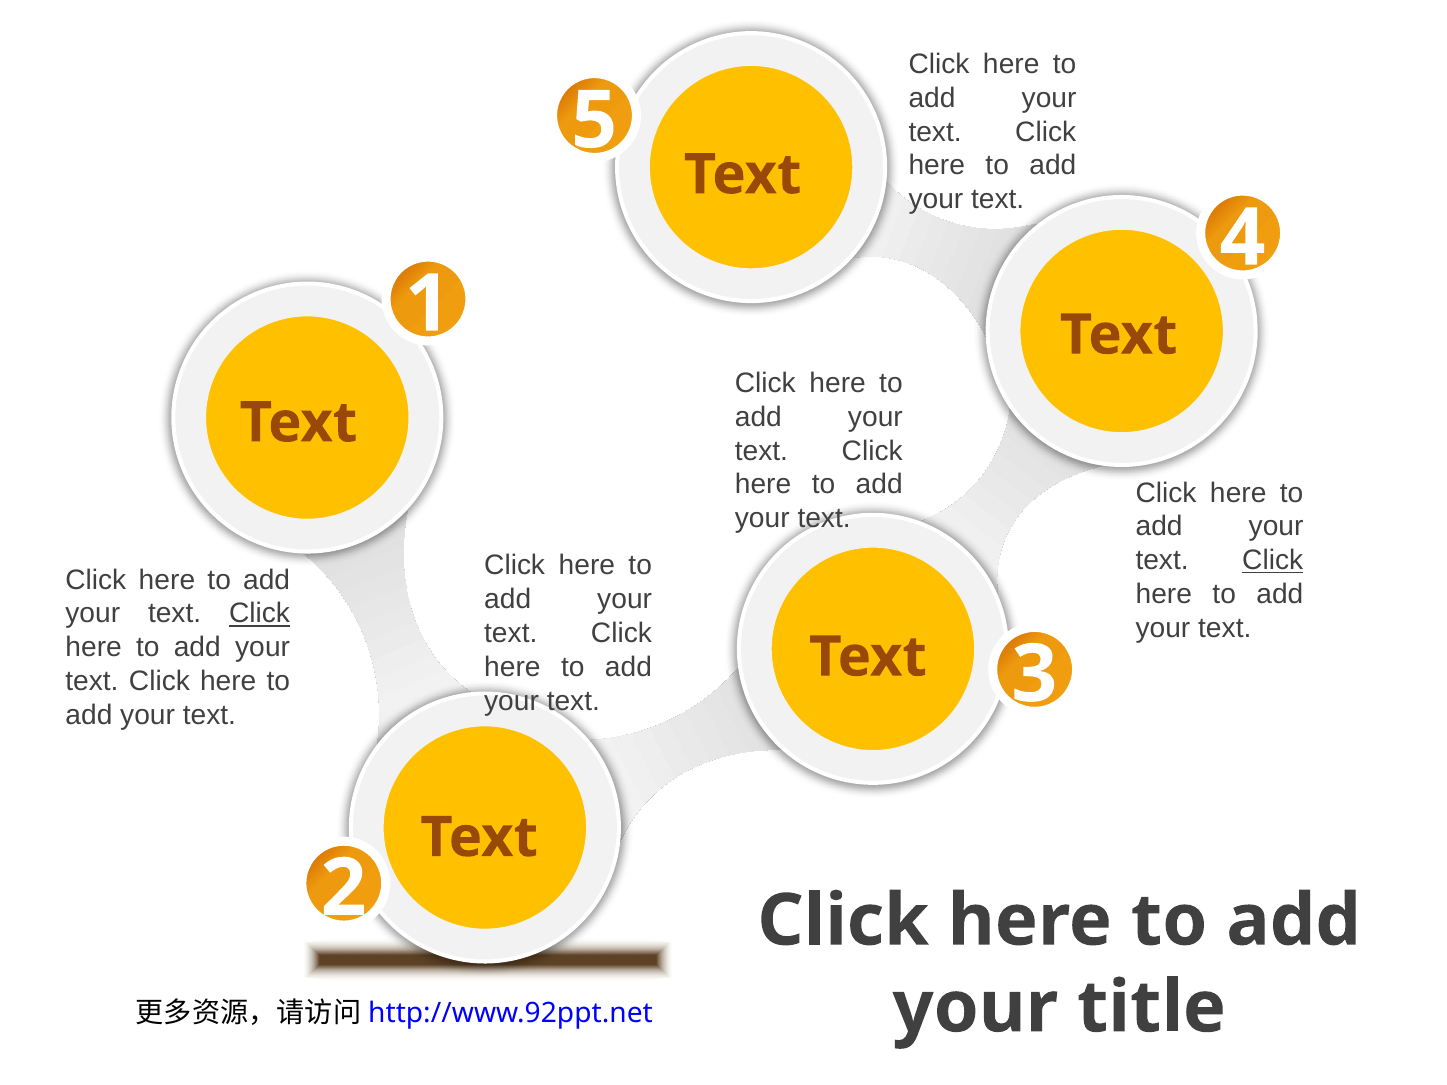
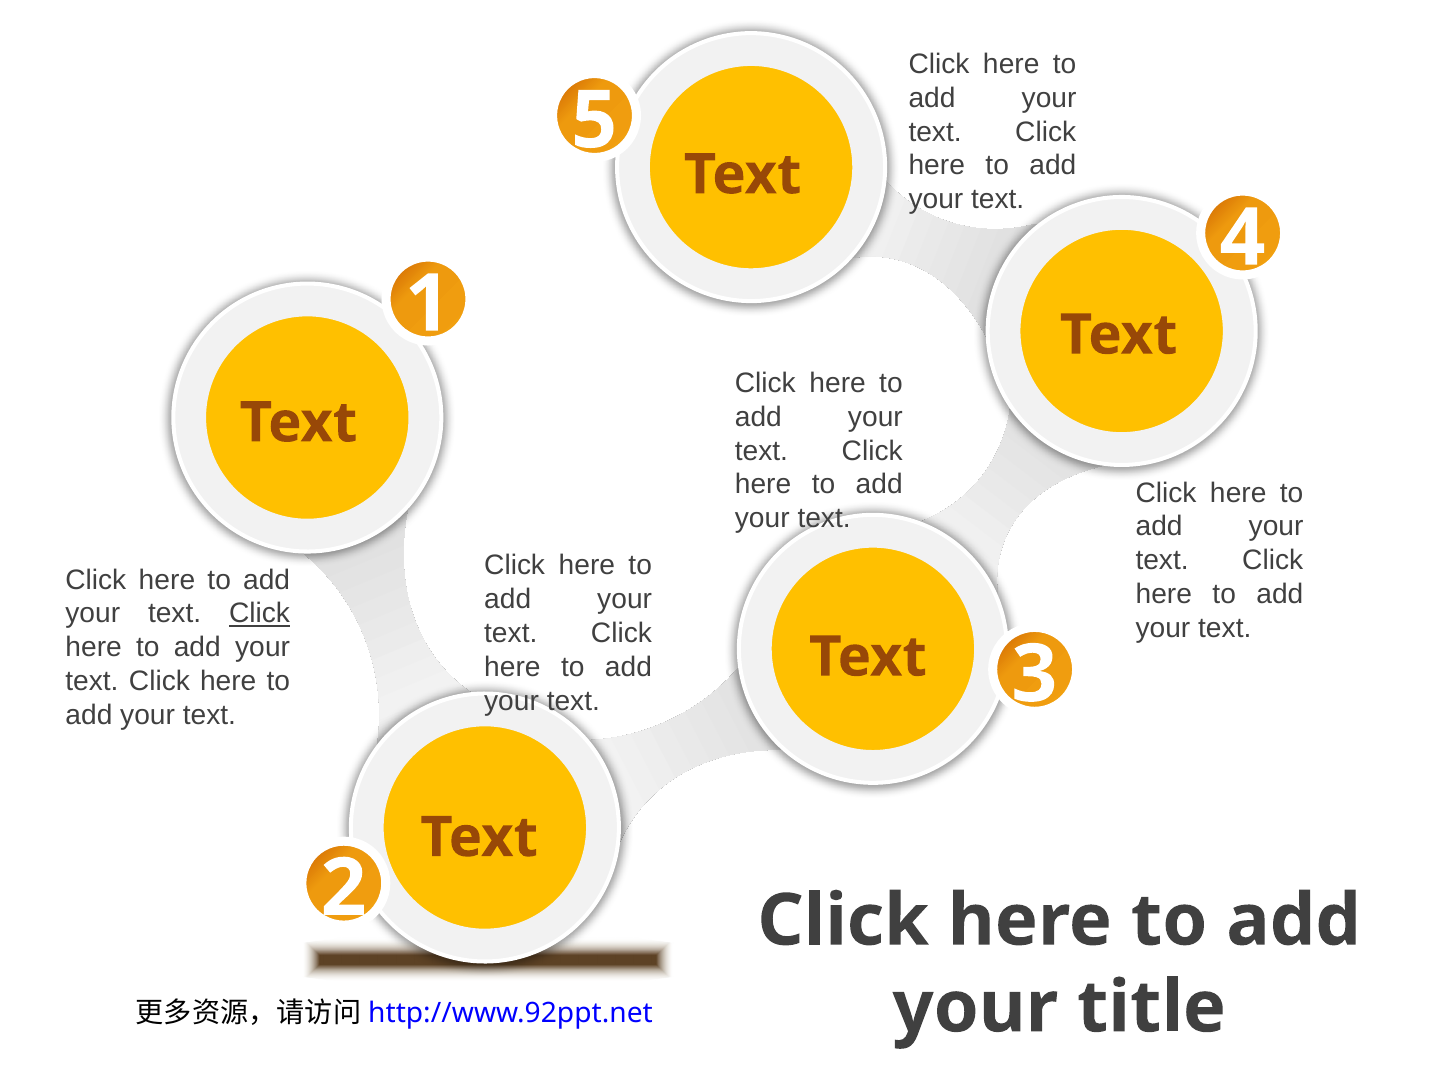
Click underline: present -> none (1273, 561)
